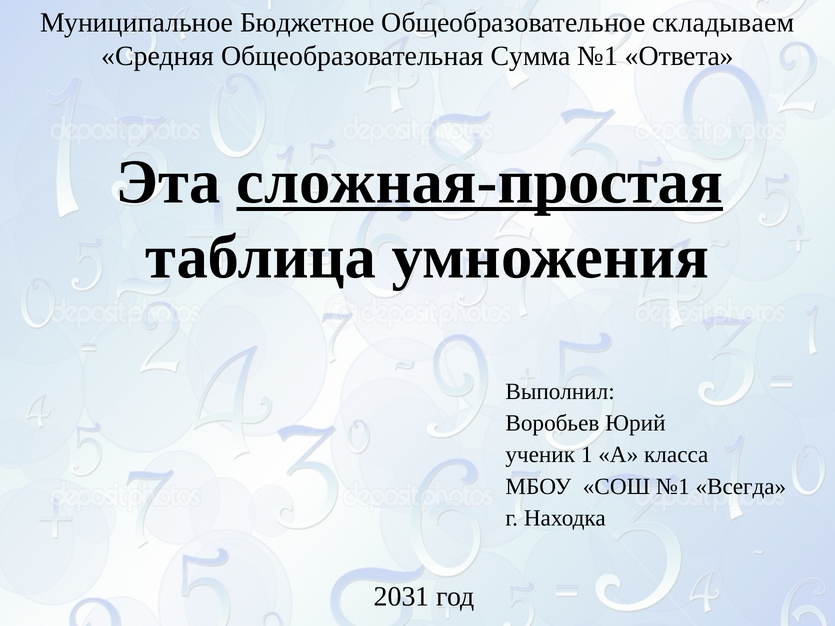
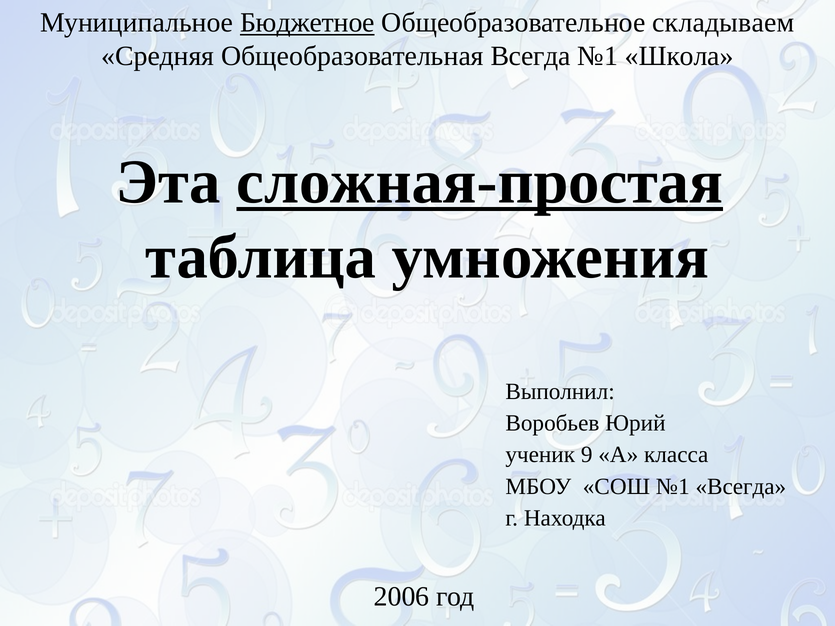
Бюджетное underline: none -> present (307, 23)
Общеобразовательная Сумма: Сумма -> Всегда (531, 56)
Ответа: Ответа -> Школа (679, 56)
1: 1 -> 9 (587, 455)
2031: 2031 -> 2006 (402, 597)
